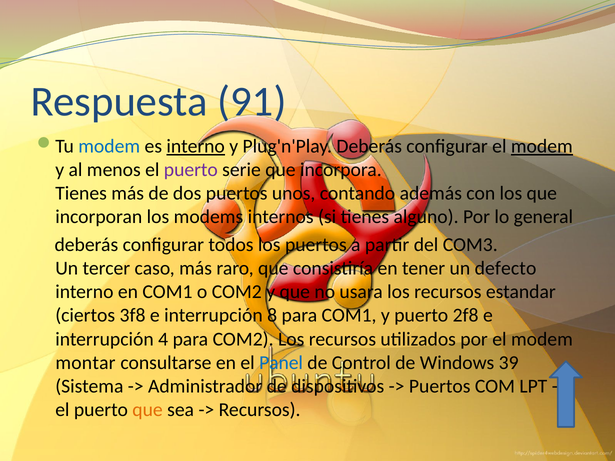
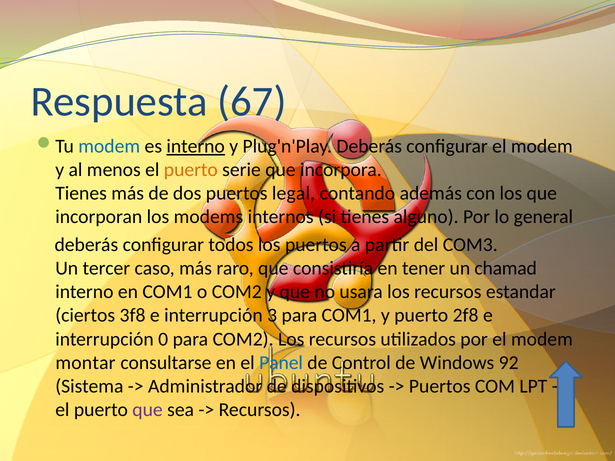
91: 91 -> 67 (252, 102)
modem underline: present -> none (542, 146)
puerto colour: purple -> orange (191, 170)
unos: unos -> legal (294, 193)
defecto: defecto -> chamad (506, 269)
8: 8 -> 3 (272, 316)
4: 4 -> 0 (163, 339)
39: 39 -> 92 (509, 363)
que colour: orange -> purple (148, 410)
